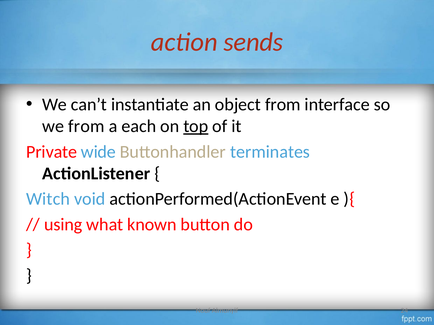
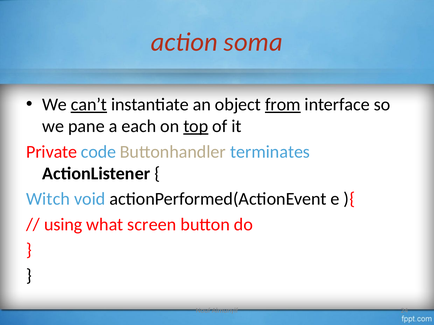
sends: sends -> soma (253, 42)
can’t underline: none -> present (89, 105)
from underline: none -> present (283, 105)
we from: from -> pane (86, 126)
wide: wide -> code (98, 152)
known: known -> screen (152, 225)
